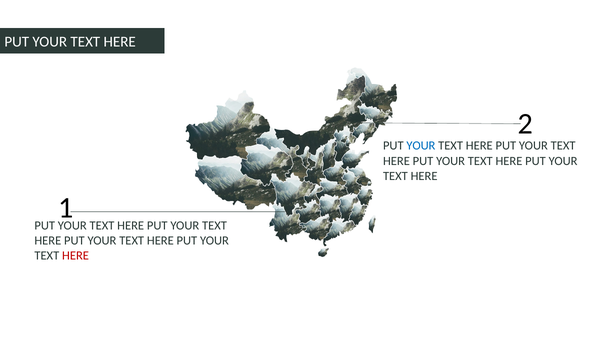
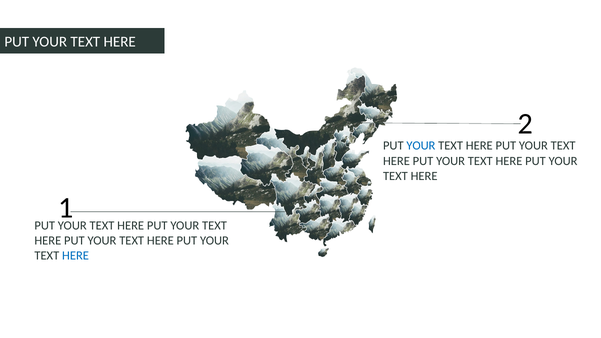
HERE colour: red -> blue (76, 256)
